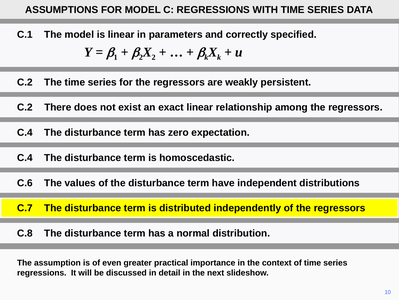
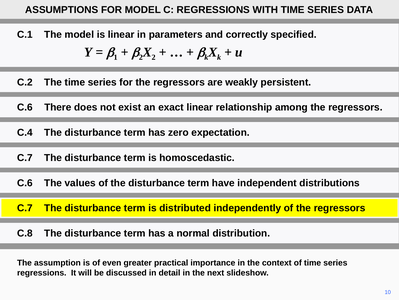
C.2: C.2 -> C.6 (25, 107)
C.4: C.4 -> C.7 (25, 157)
